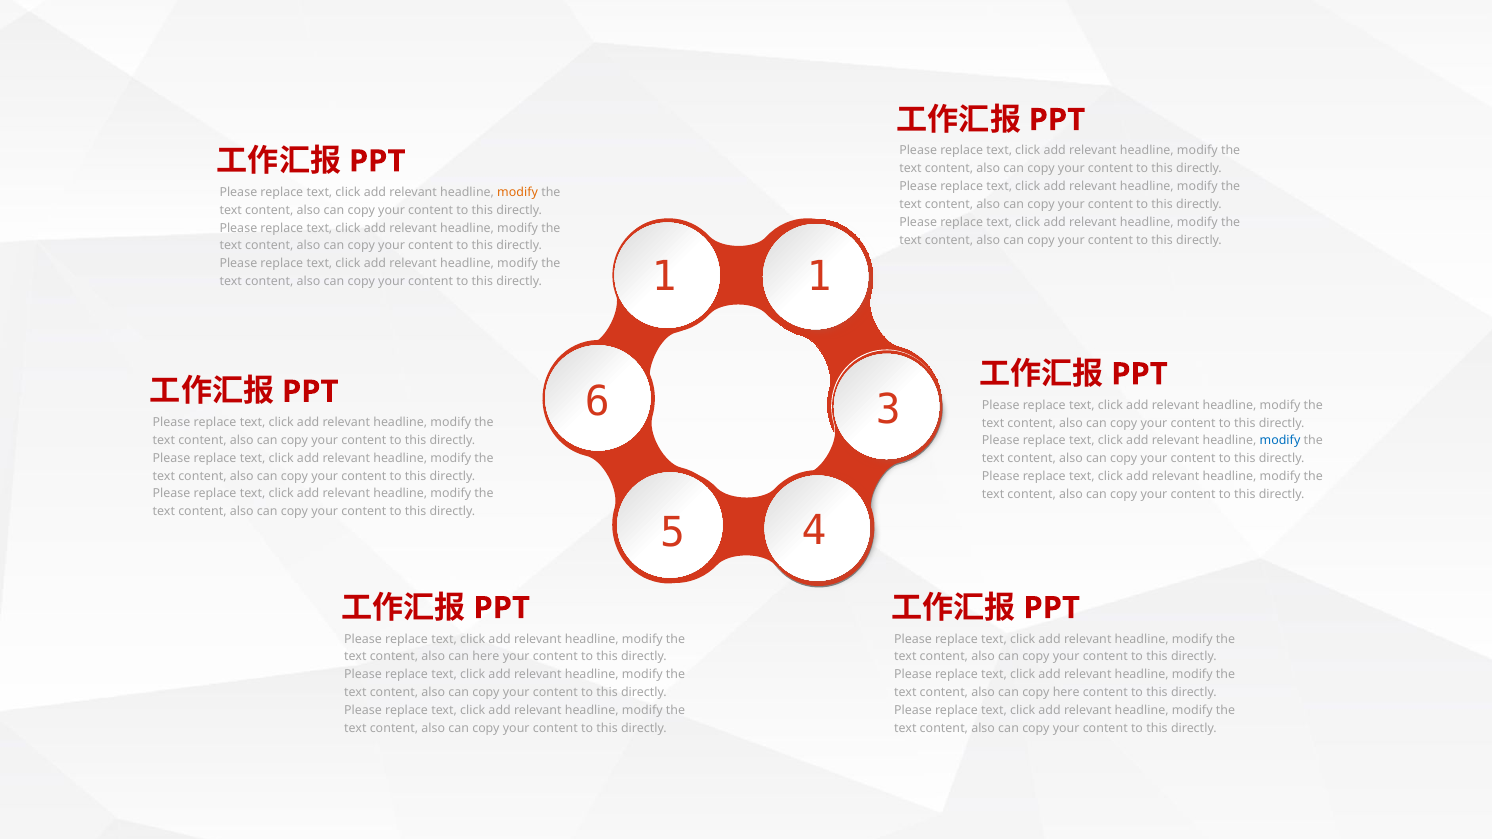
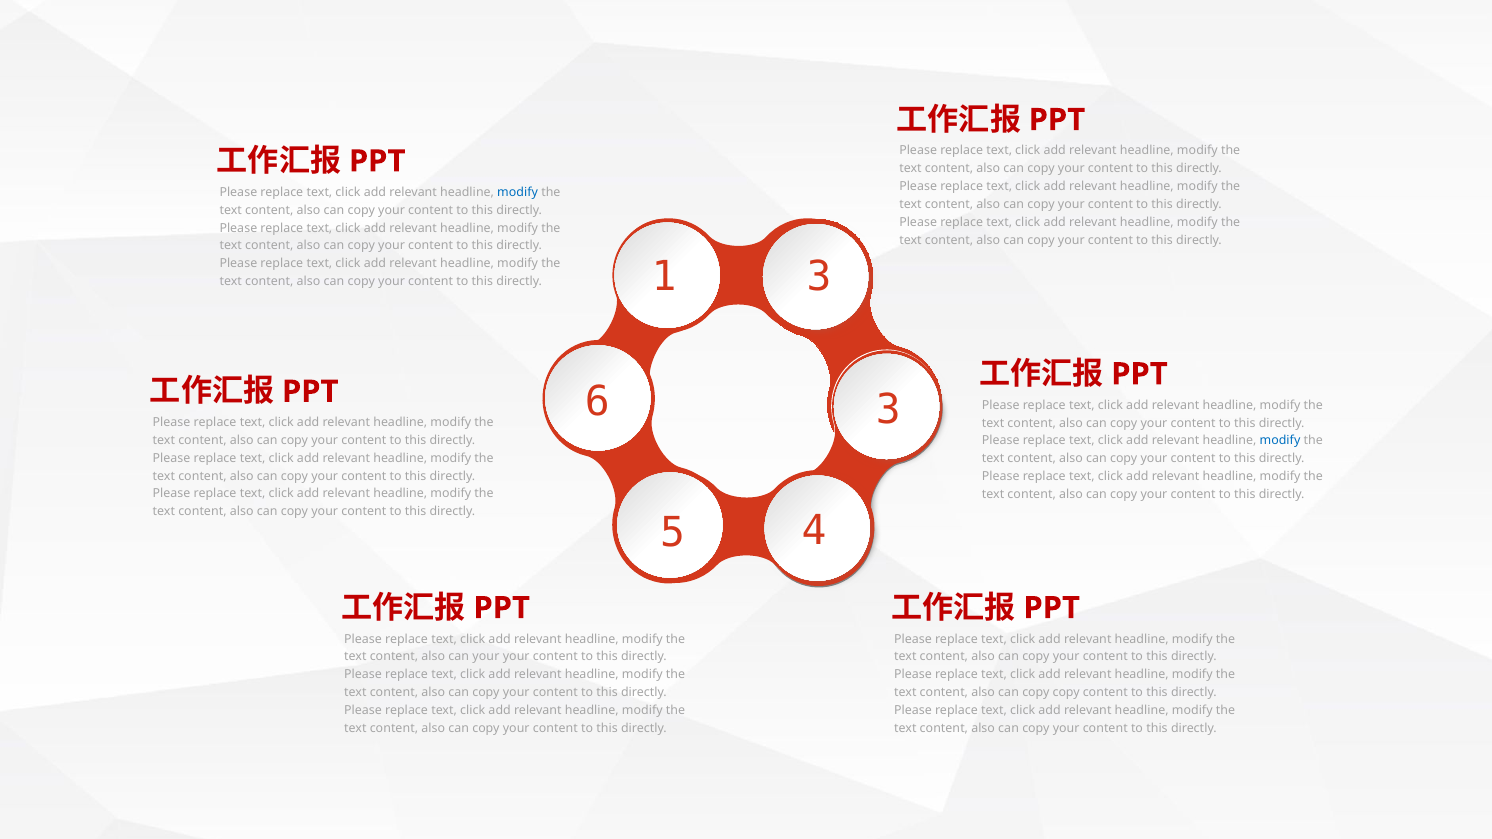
modify colour: orange -> blue (518, 192)
1 1: 1 -> 3 (819, 277)
can here: here -> your (486, 657)
copy here: here -> copy (1066, 693)
